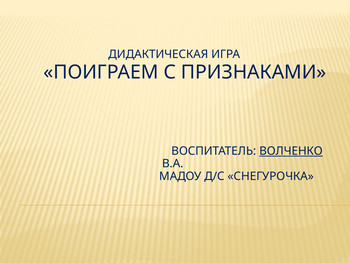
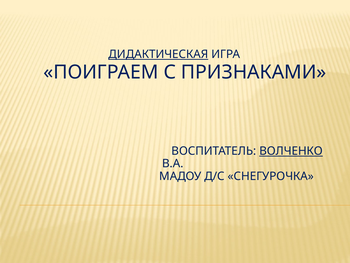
ДИДАКТИЧЕСКАЯ underline: none -> present (158, 54)
